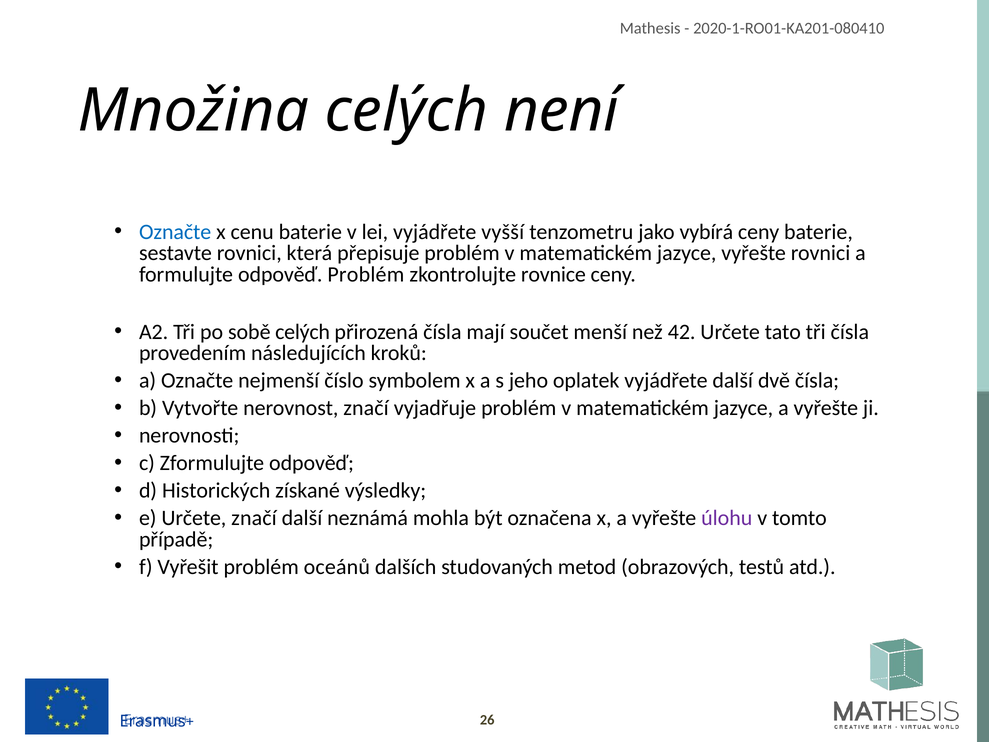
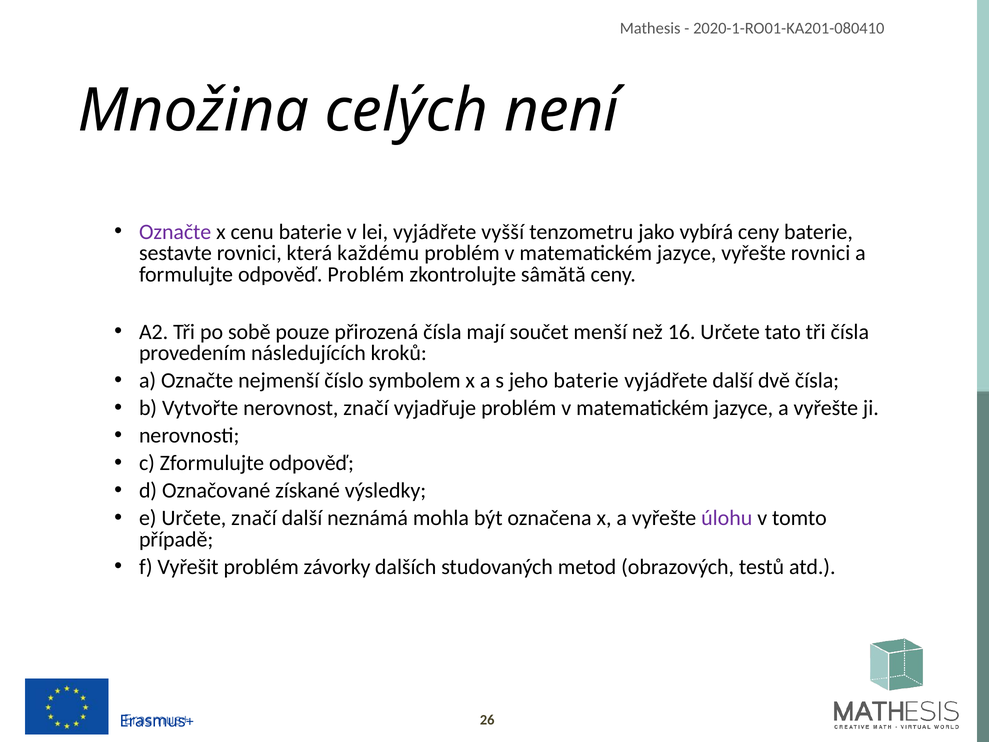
Označte colour: blue -> purple (175, 232)
přepisuje: přepisuje -> každému (378, 253)
rovnice: rovnice -> sâmătă (553, 274)
sobě celých: celých -> pouze (302, 332)
42: 42 -> 16 (682, 332)
jeho oplatek: oplatek -> baterie (586, 381)
Historických: Historických -> Označované (216, 491)
oceánů: oceánů -> závorky (337, 567)
